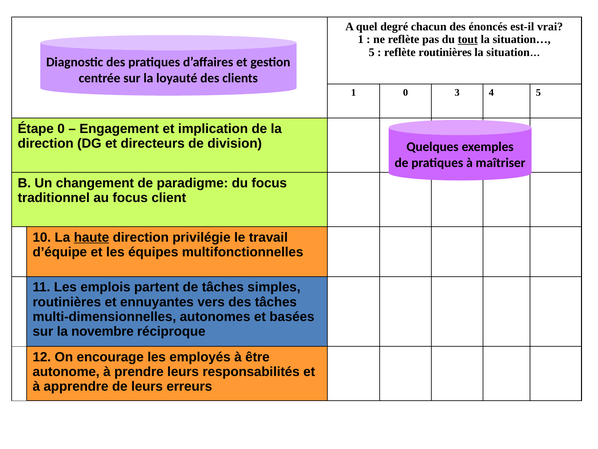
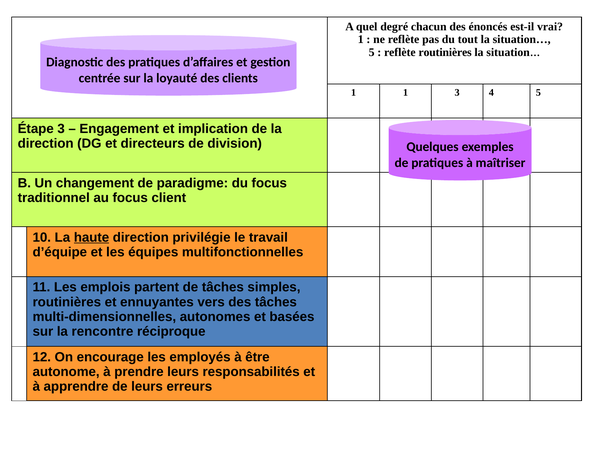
tout underline: present -> none (468, 39)
1 0: 0 -> 1 (406, 93)
Étape 0: 0 -> 3 (61, 128)
novembre: novembre -> rencontre (102, 331)
